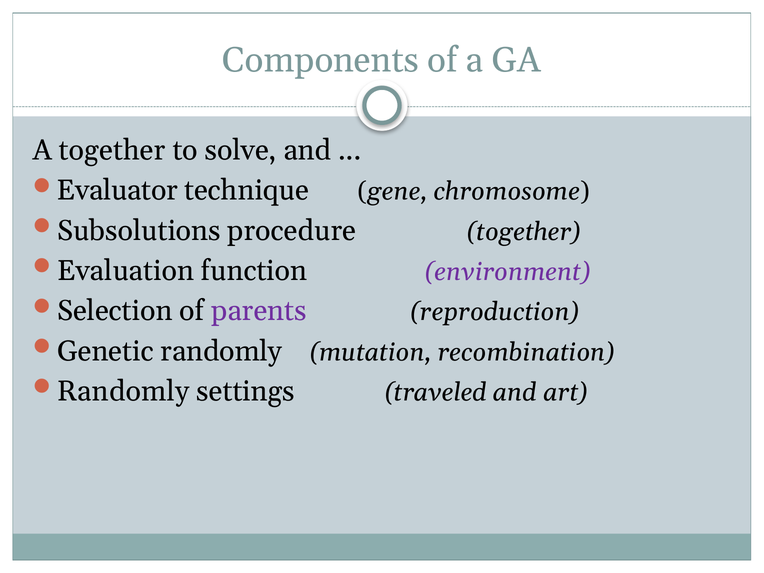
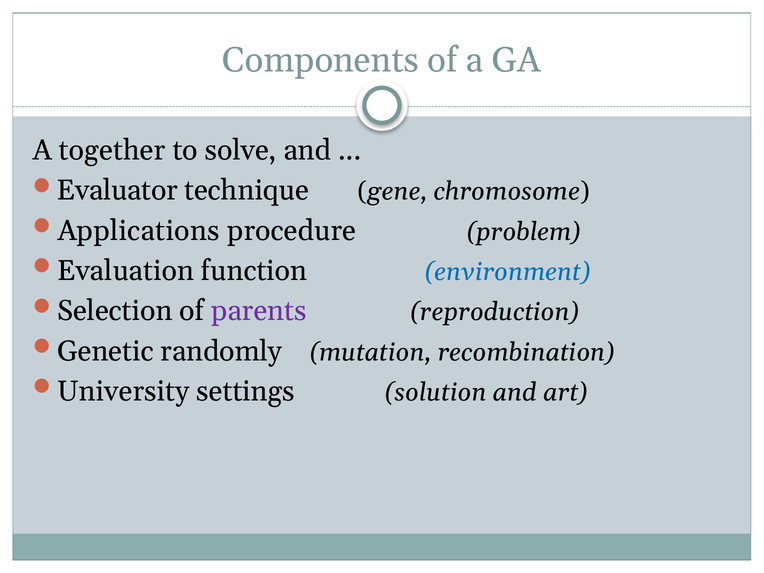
Subsolutions: Subsolutions -> Applications (139, 231)
procedure together: together -> problem (524, 232)
environment colour: purple -> blue (508, 272)
Randomly: Randomly -> University (123, 391)
traveled: traveled -> solution (436, 392)
